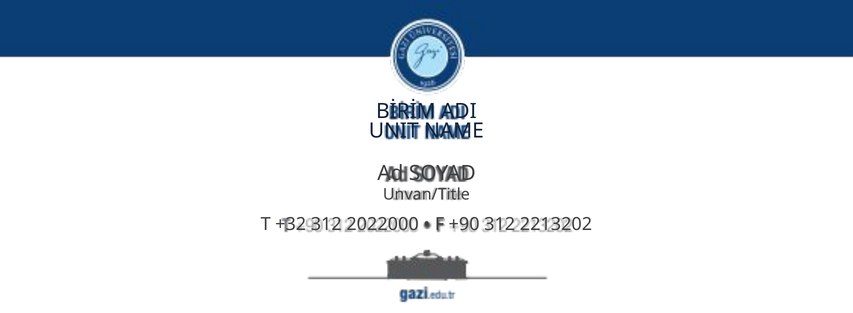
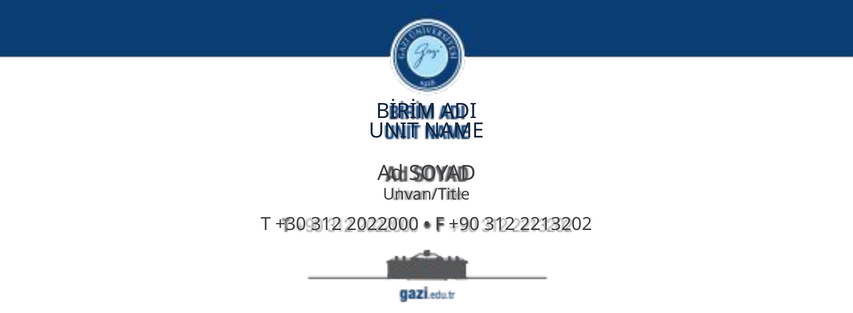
+32: +32 -> +30 (291, 224)
